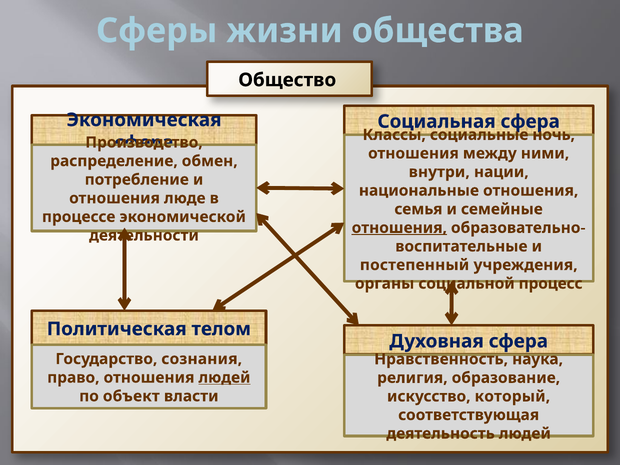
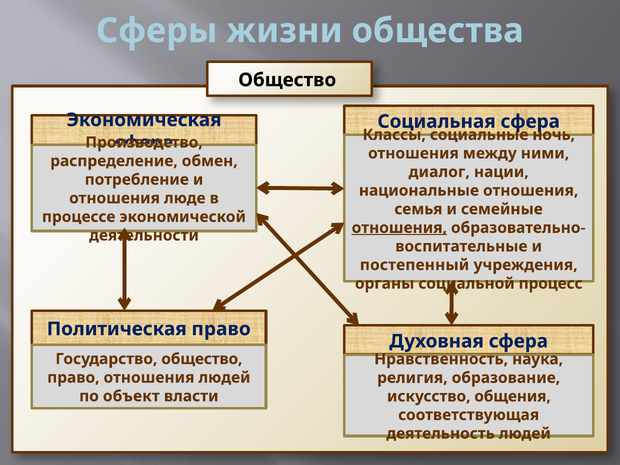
внутри: внутри -> диалог (439, 172)
Политическая телом: телом -> право (221, 329)
Государство сознания: сознания -> общество (202, 359)
людей underline: present -> none (224, 378)
который: который -> общения (513, 396)
